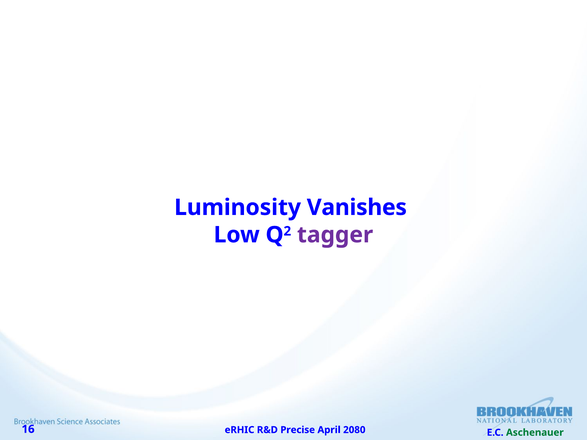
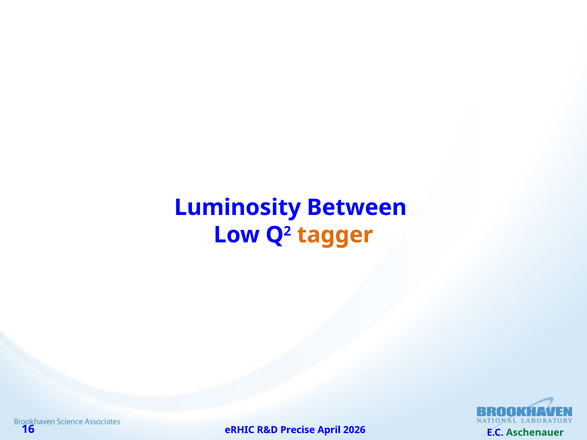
Vanishes: Vanishes -> Between (357, 208)
tagger colour: purple -> orange (335, 235)
2080: 2080 -> 2026 (354, 430)
